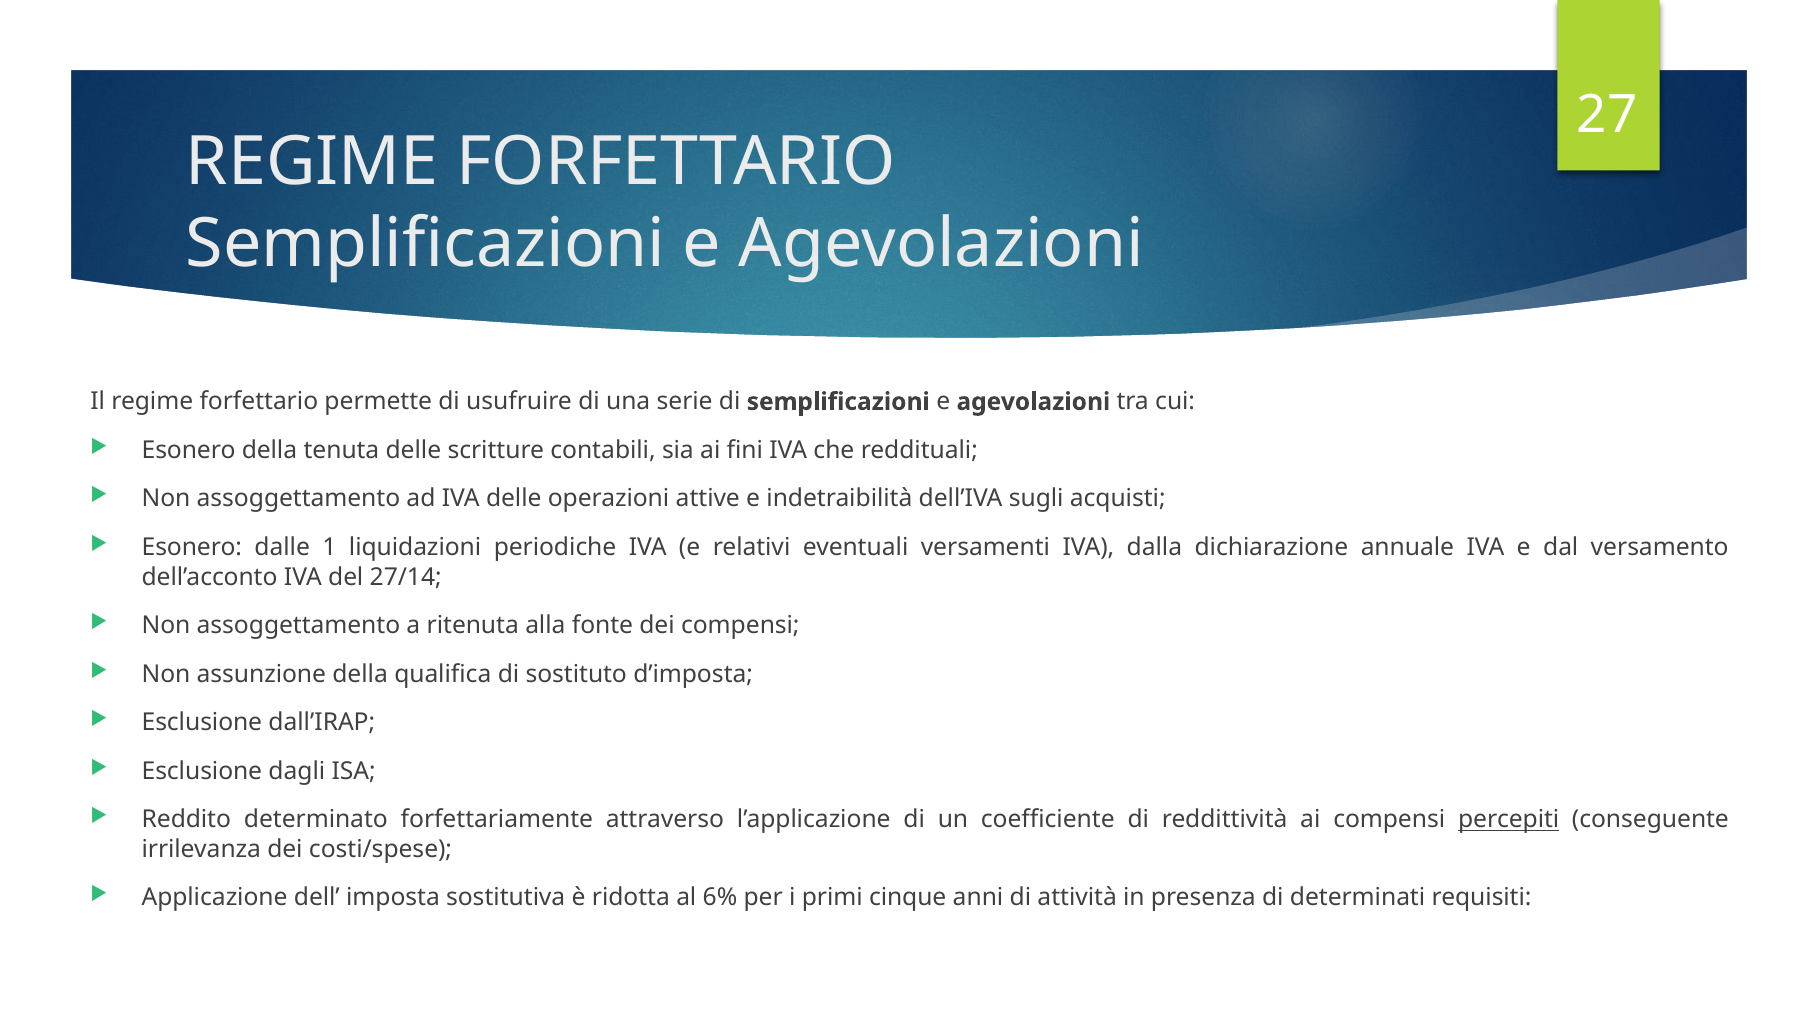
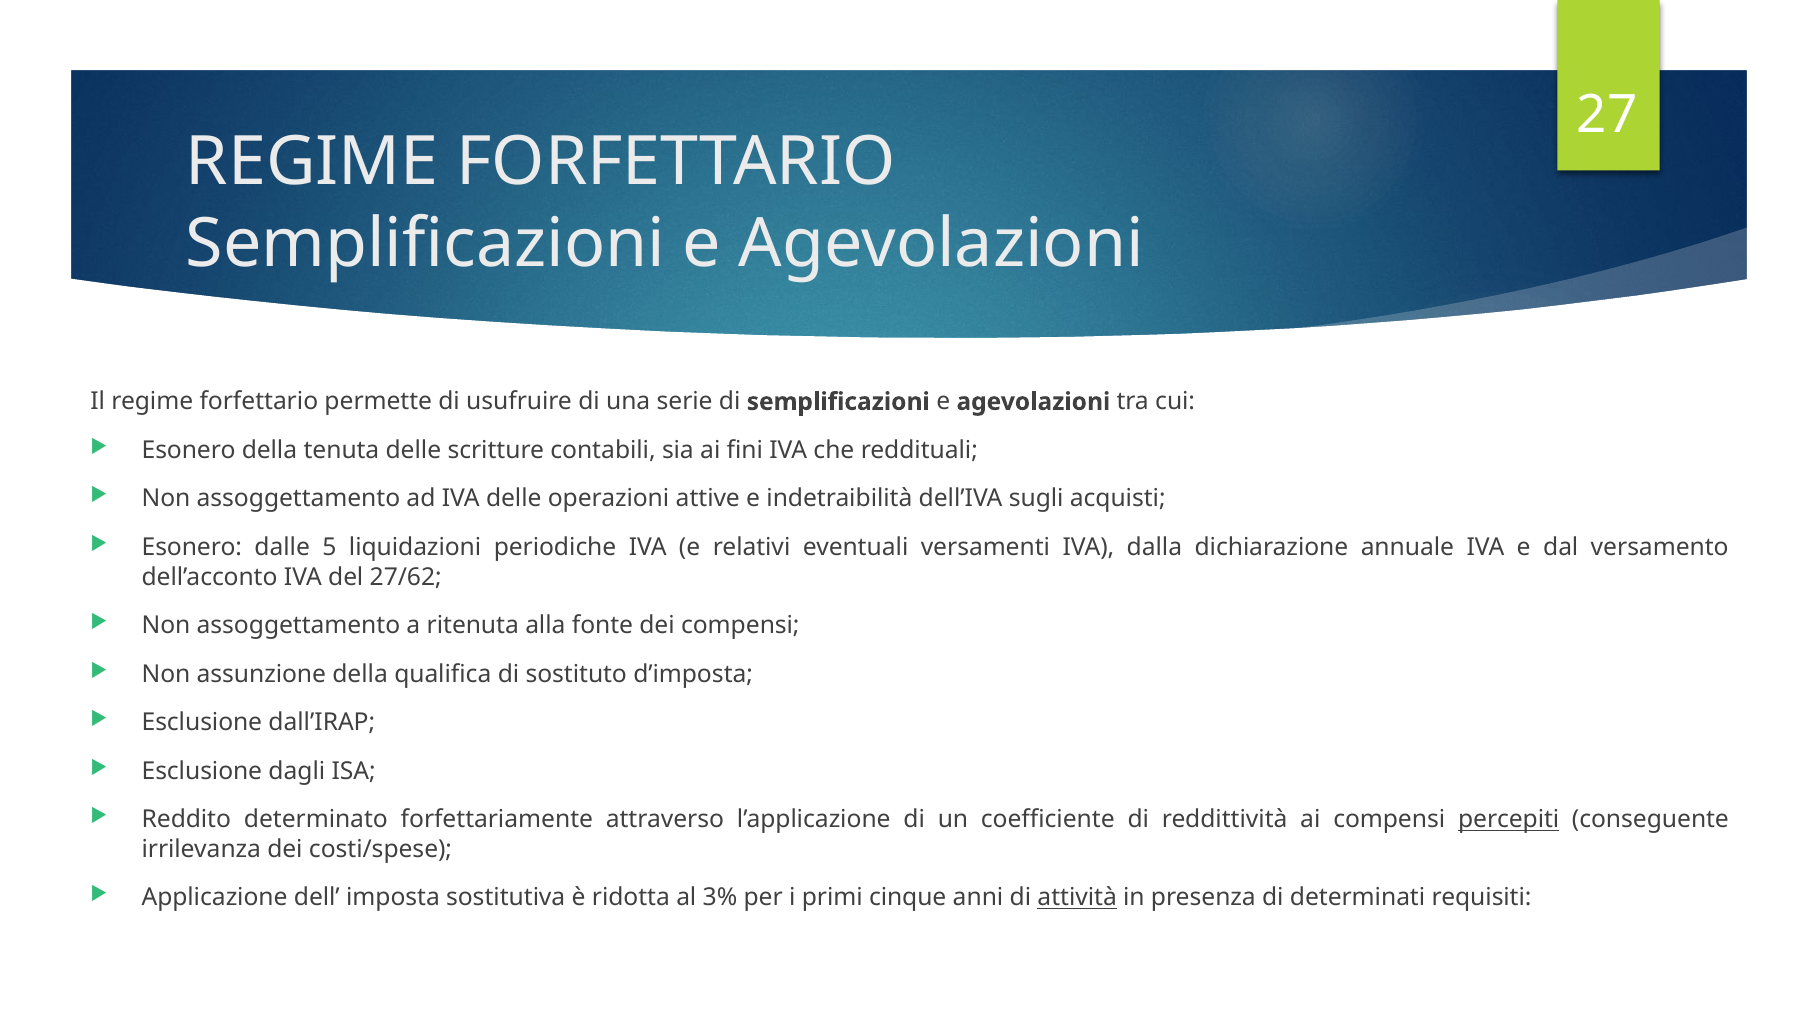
1: 1 -> 5 (329, 547)
27/14: 27/14 -> 27/62 (406, 577)
6%: 6% -> 3% (720, 898)
attività underline: none -> present (1077, 898)
